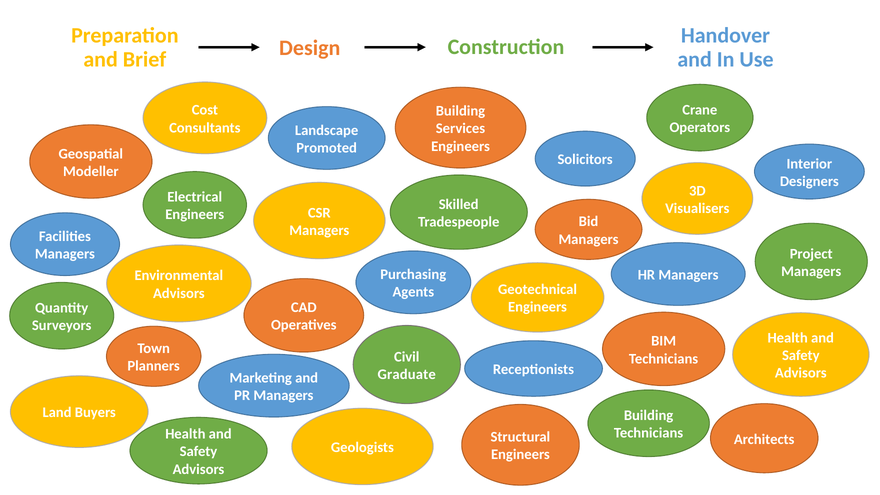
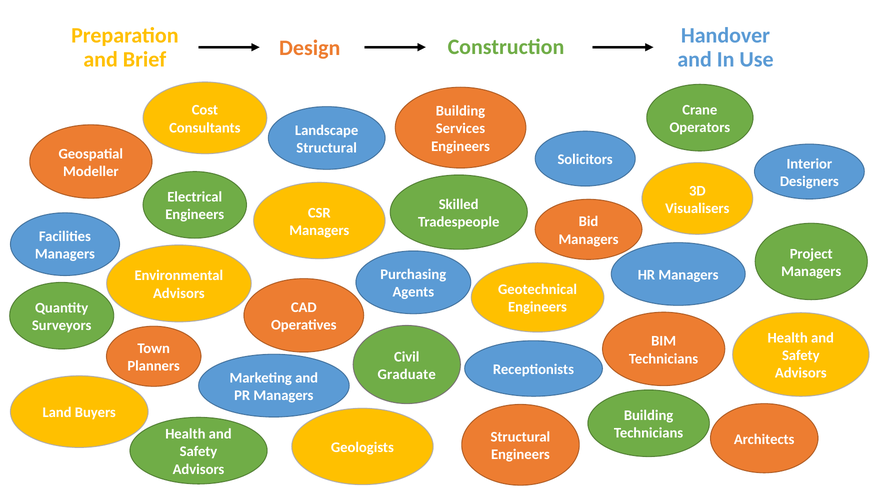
Promoted: Promoted -> Structural (327, 148)
